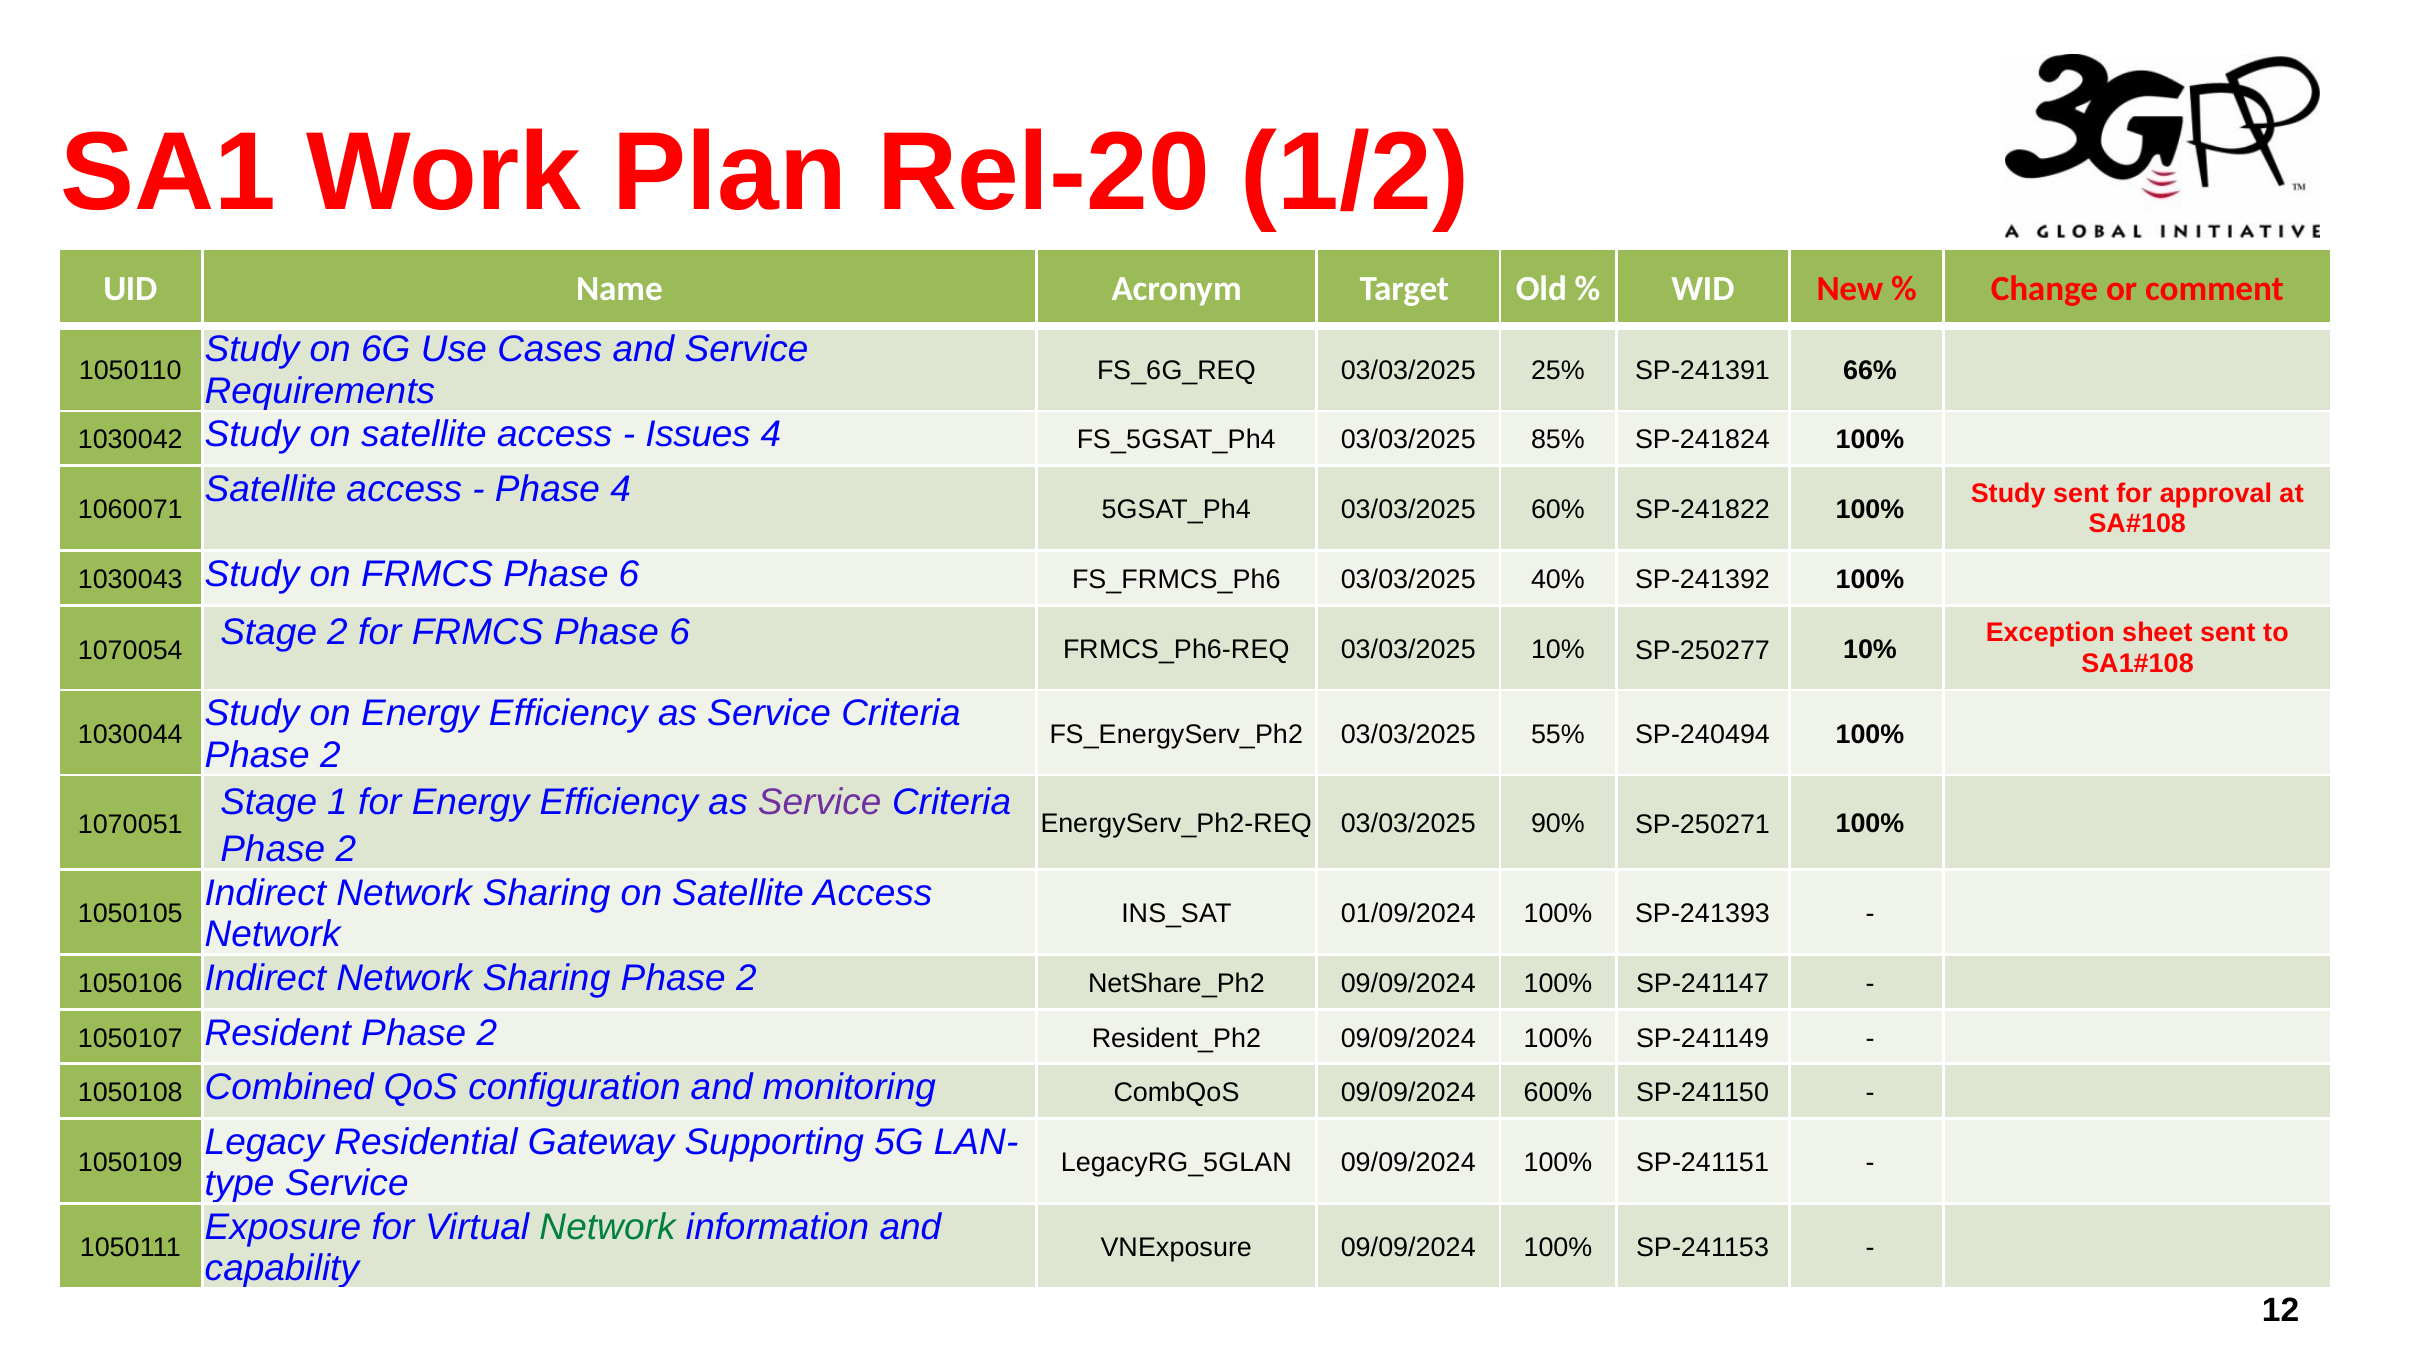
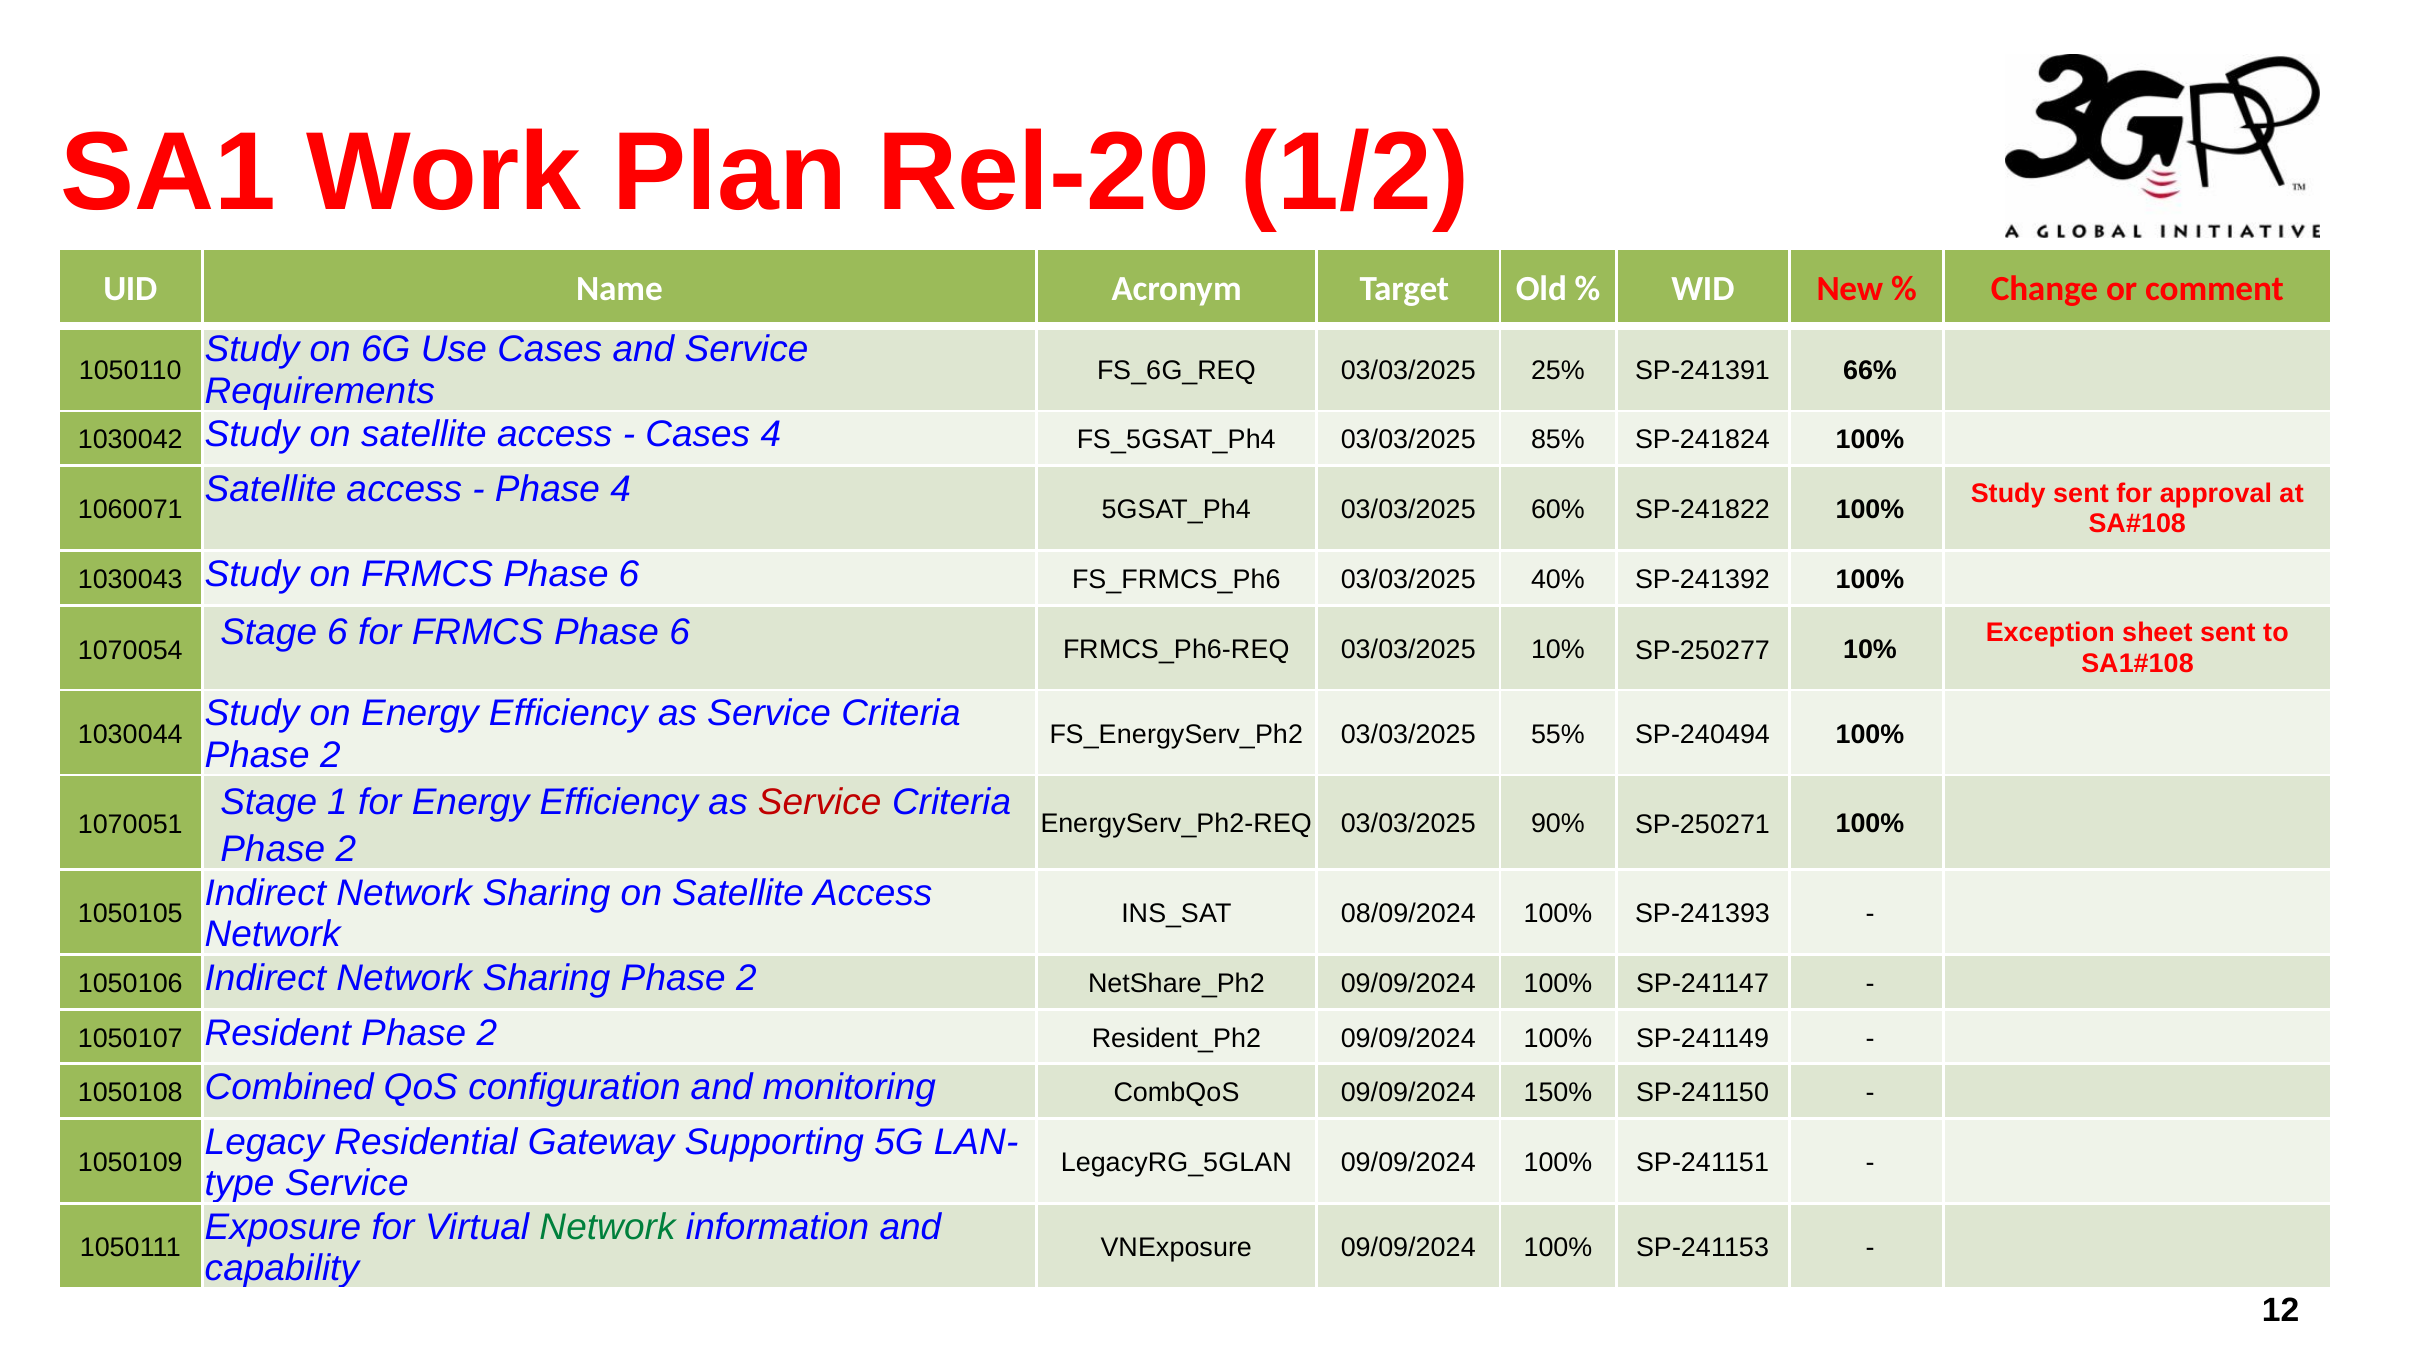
Issues: Issues -> Cases (698, 435)
Stage 2: 2 -> 6 (337, 632)
Service colour: purple -> red (820, 802)
01/09/2024: 01/09/2024 -> 08/09/2024 (1408, 914)
600%: 600% -> 150% (1558, 1093)
